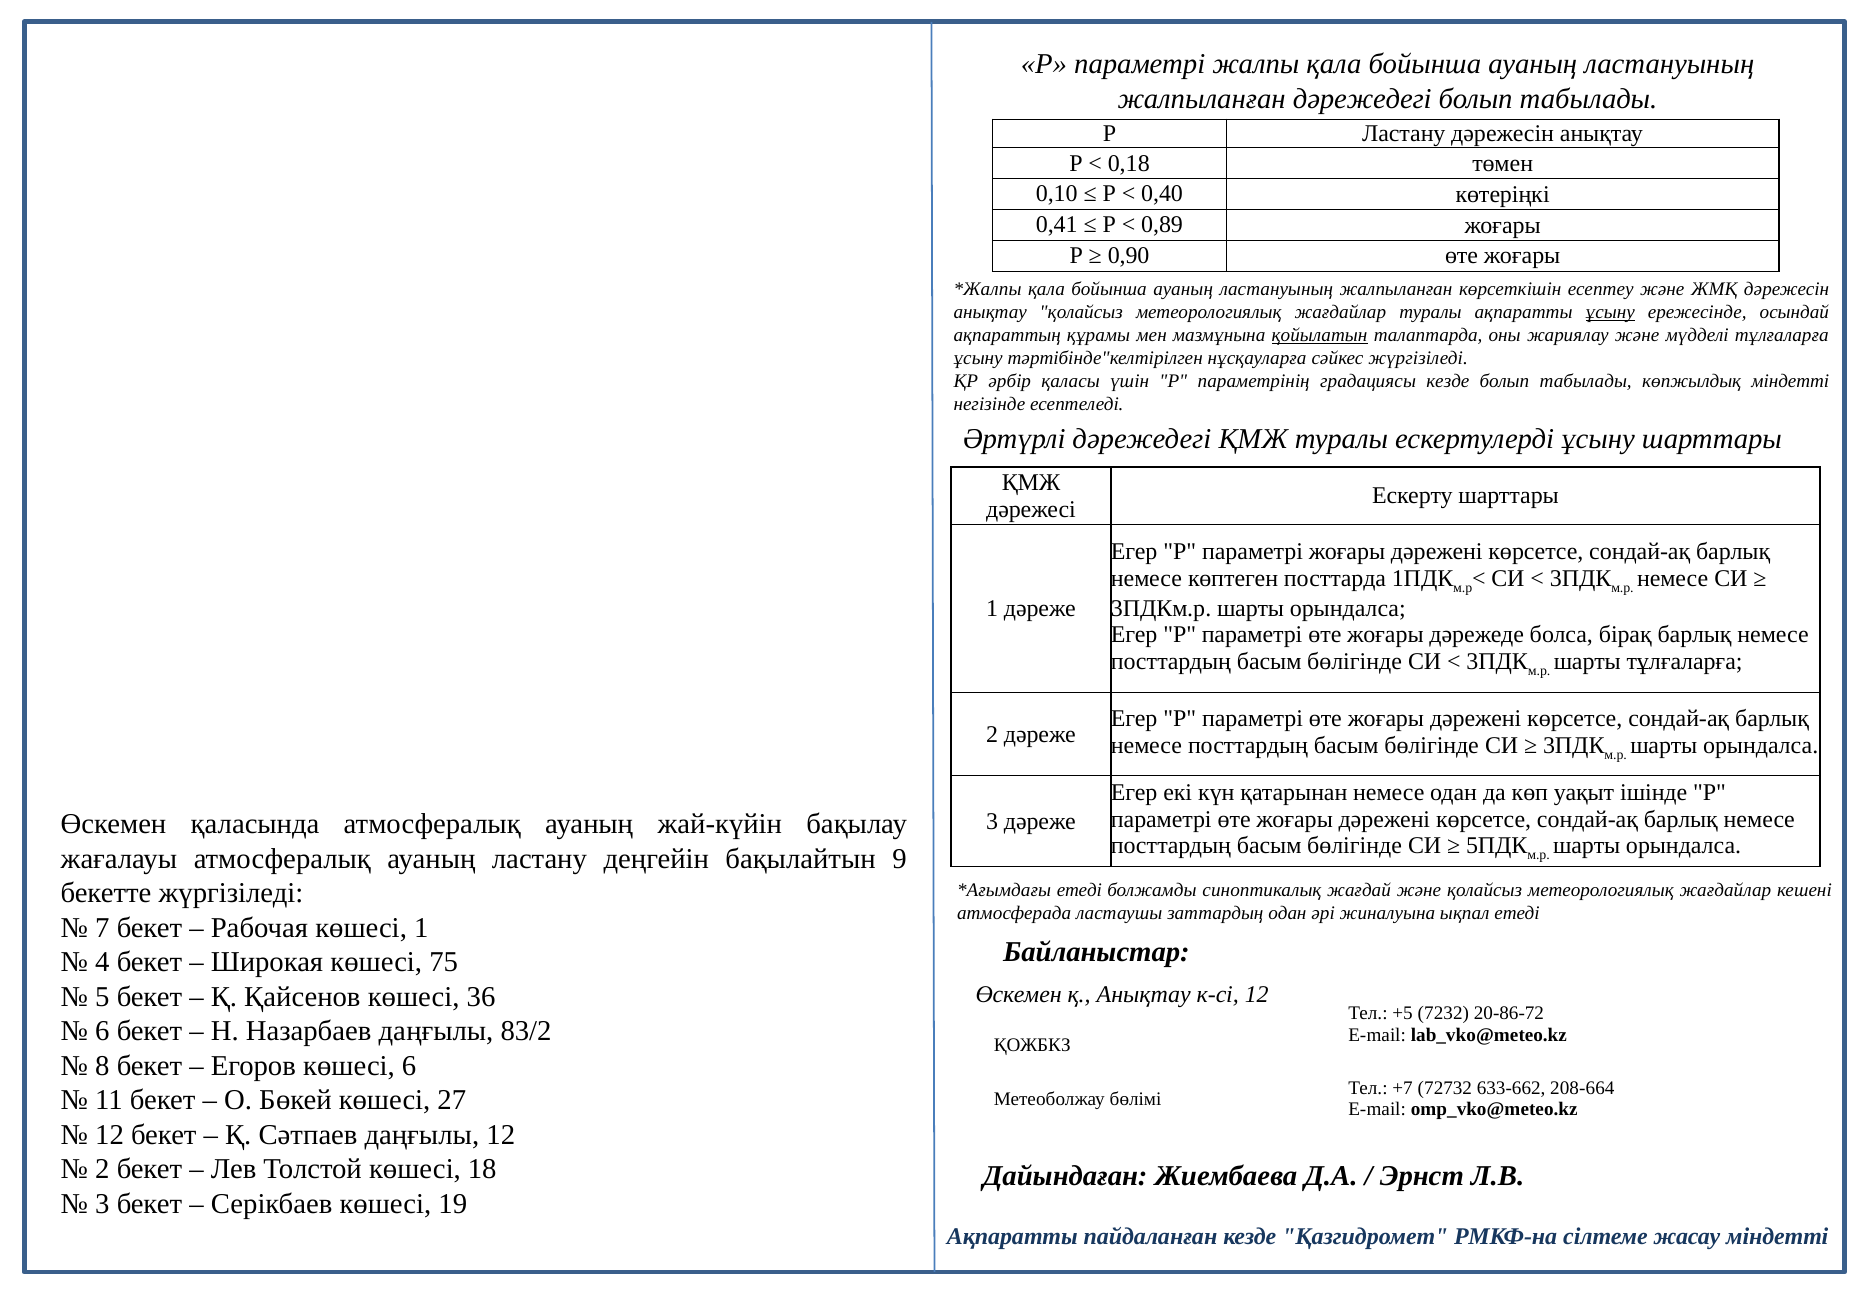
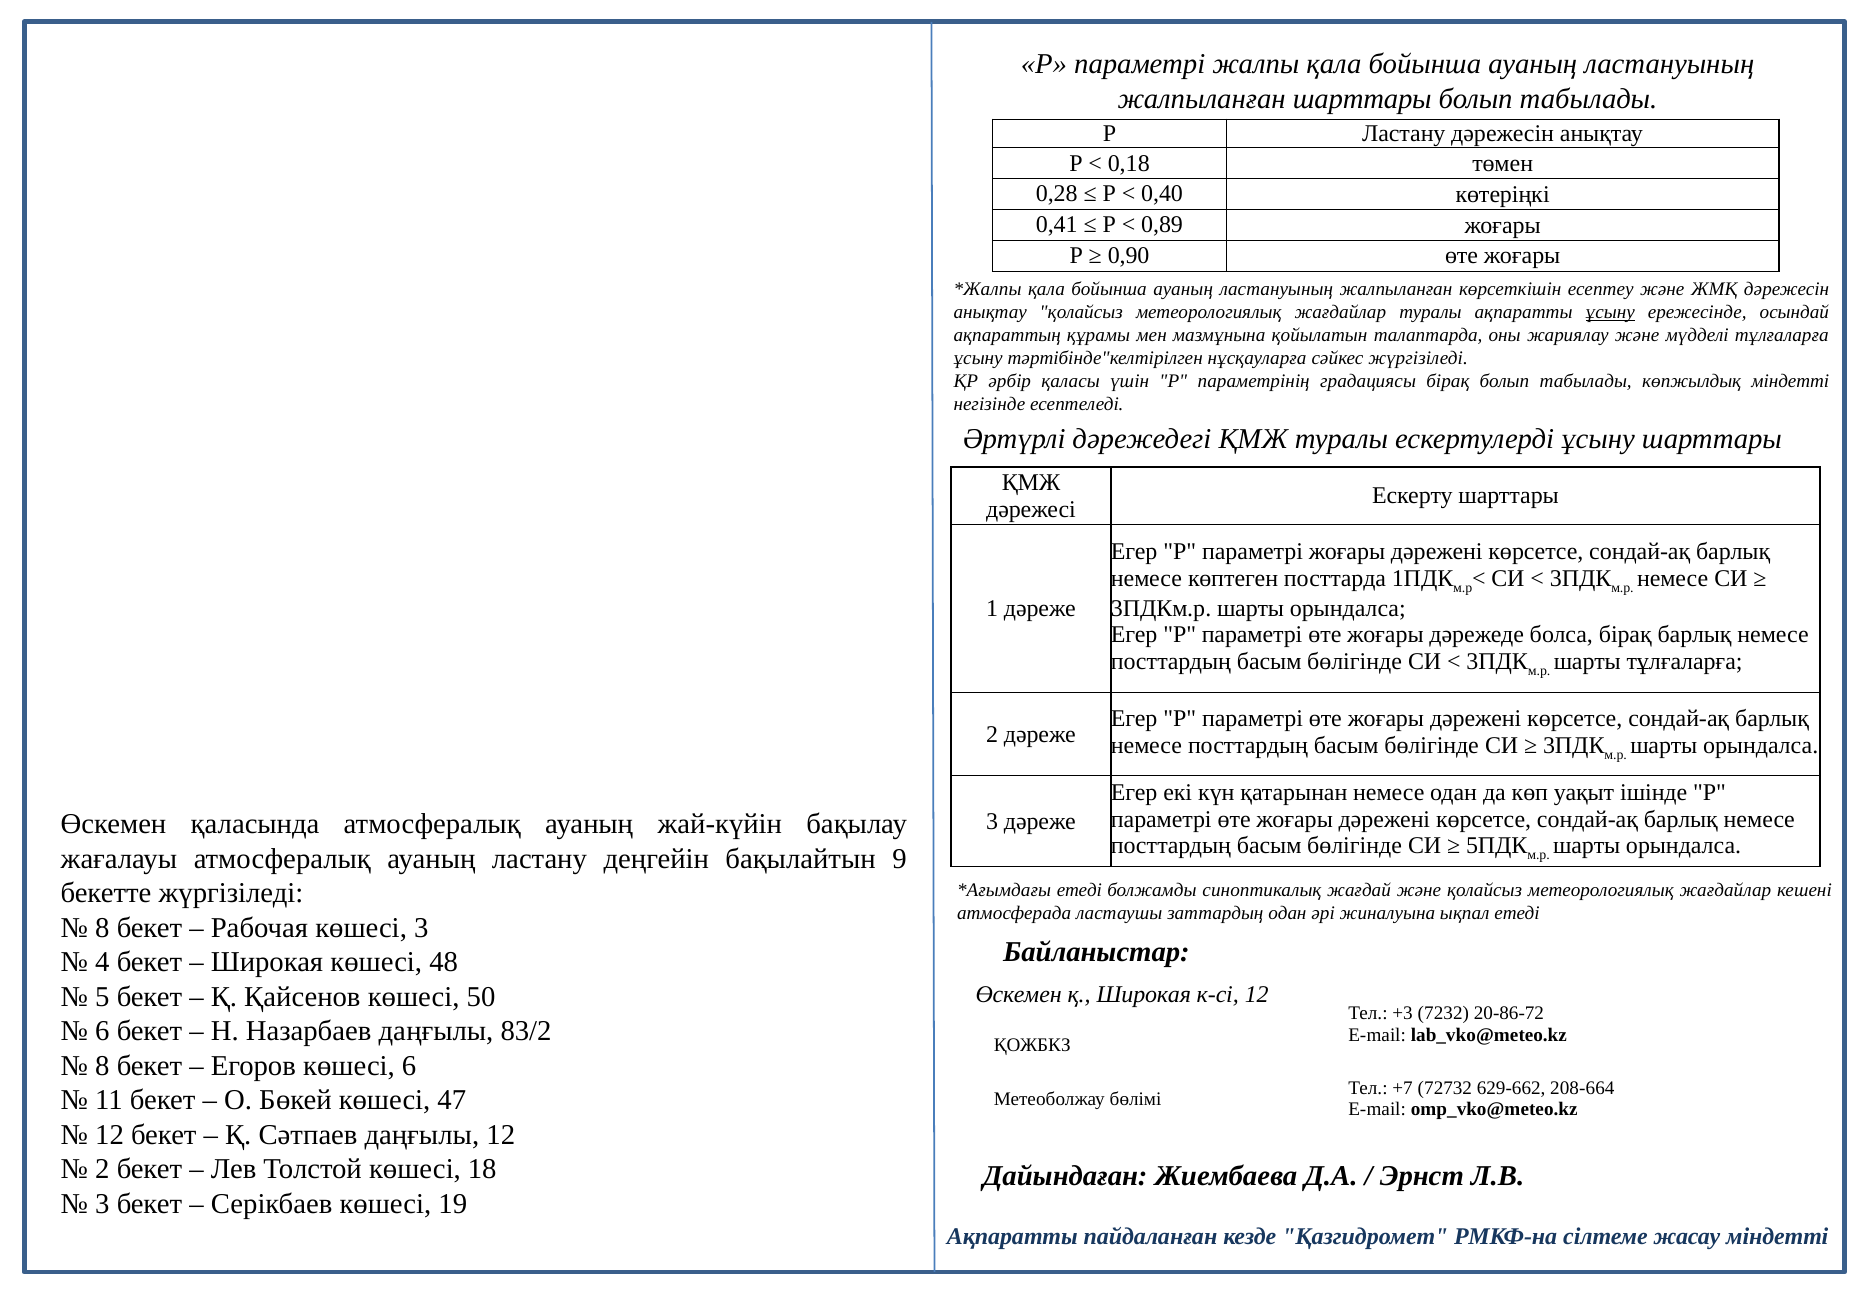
жалпыланған дәрежедегі: дәрежедегі -> шарттары (1362, 99)
0,10: 0,10 -> 0,28 (1057, 194)
қойылатын underline: present -> none (1320, 335)
градациясы кезде: кезде -> бірақ (1448, 381)
7: 7 -> 8 (102, 928)
көшесі 1: 1 -> 3 (421, 928)
75: 75 -> 48 (444, 962)
қ Анықтау: Анықтау -> Широкая (1144, 994)
36: 36 -> 50 (481, 997)
+5: +5 -> +3 (1403, 1014)
633-662: 633-662 -> 629-662 (1511, 1088)
27: 27 -> 47 (452, 1100)
